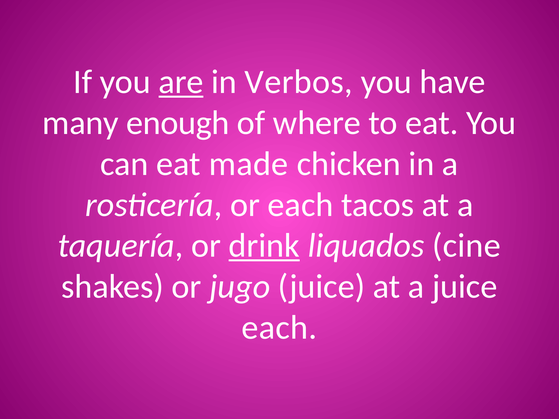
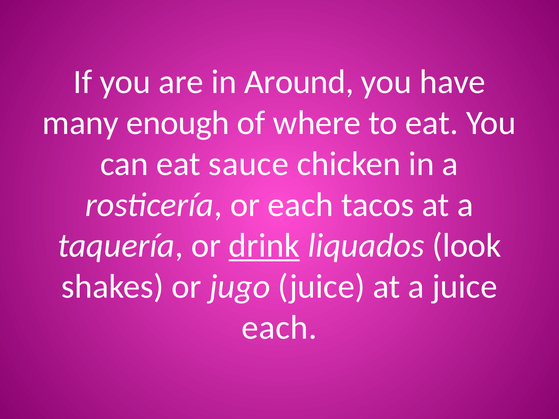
are underline: present -> none (181, 82)
Verbos: Verbos -> Around (299, 82)
made: made -> sauce (249, 164)
cine: cine -> look (467, 246)
